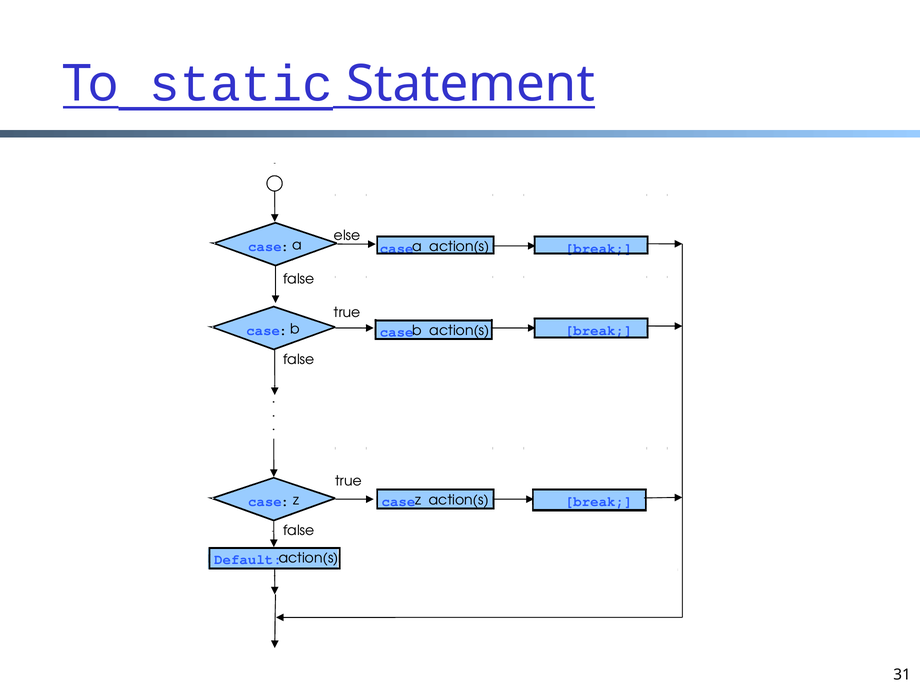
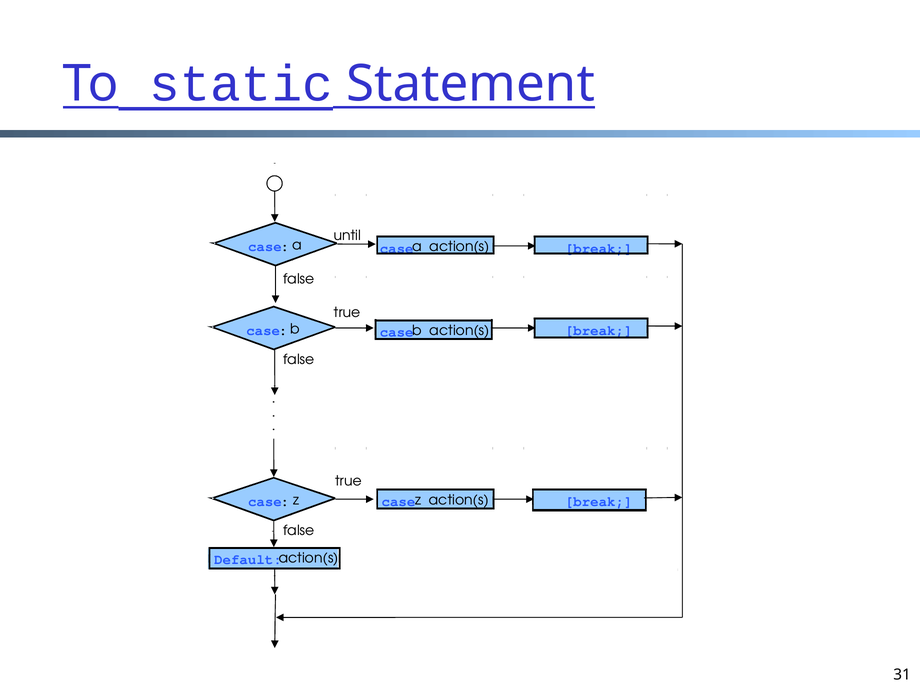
else: else -> until (347, 236)
